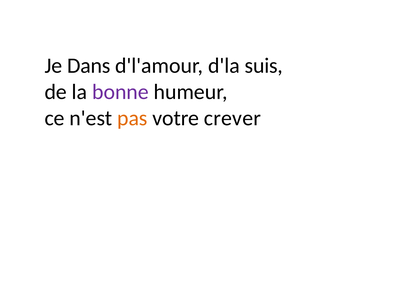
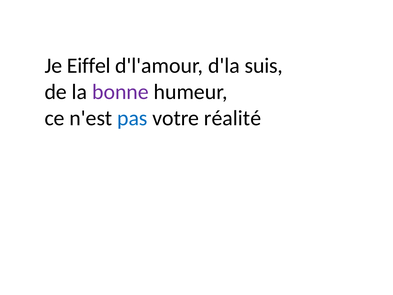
Dans: Dans -> Eiffel (89, 66)
pas colour: orange -> blue (132, 118)
crever: crever -> réalité (233, 118)
